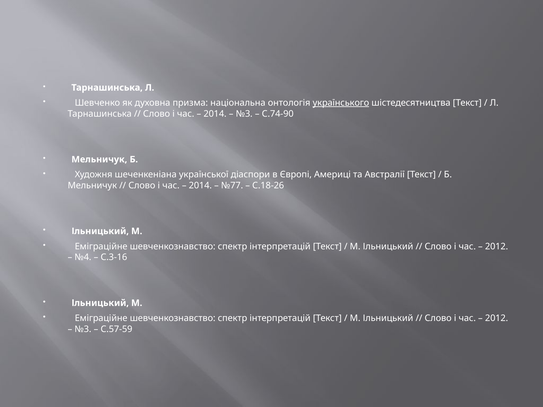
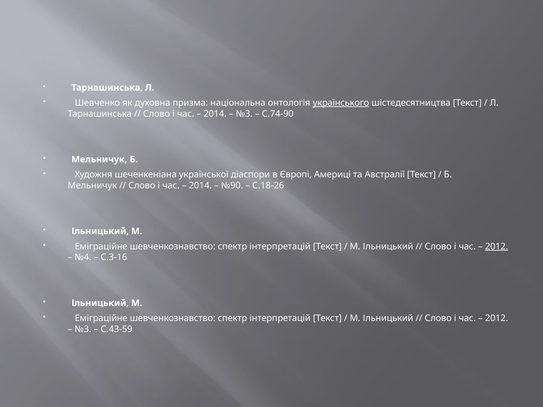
№77: №77 -> №90 (232, 186)
2012 underline: none -> present (497, 247)
С.57-59: С.57-59 -> С.43-59 (116, 329)
